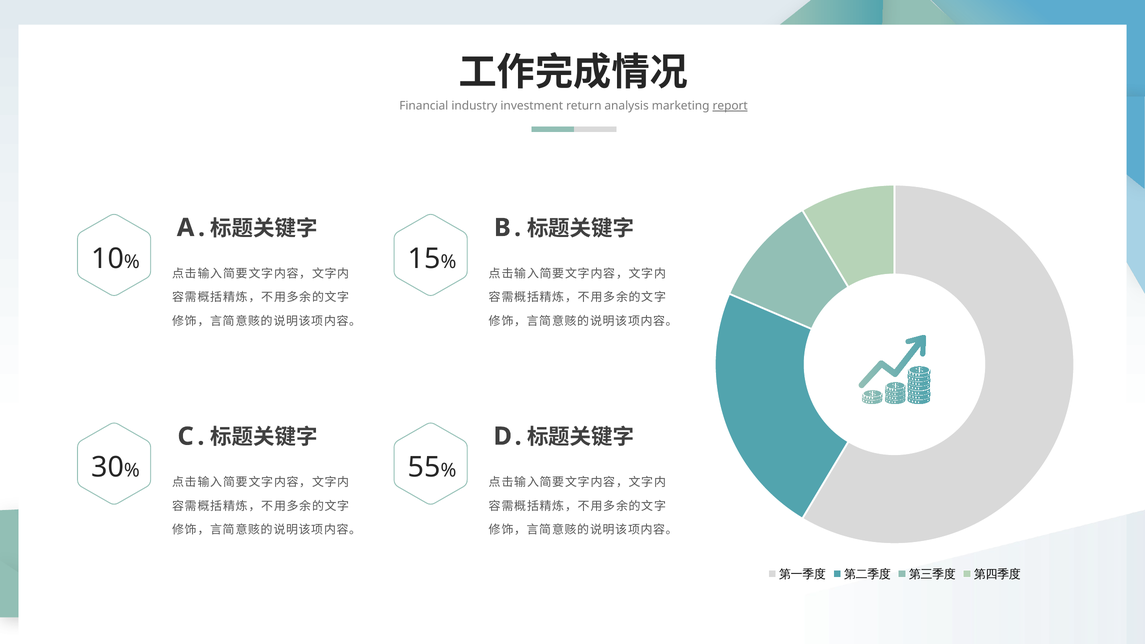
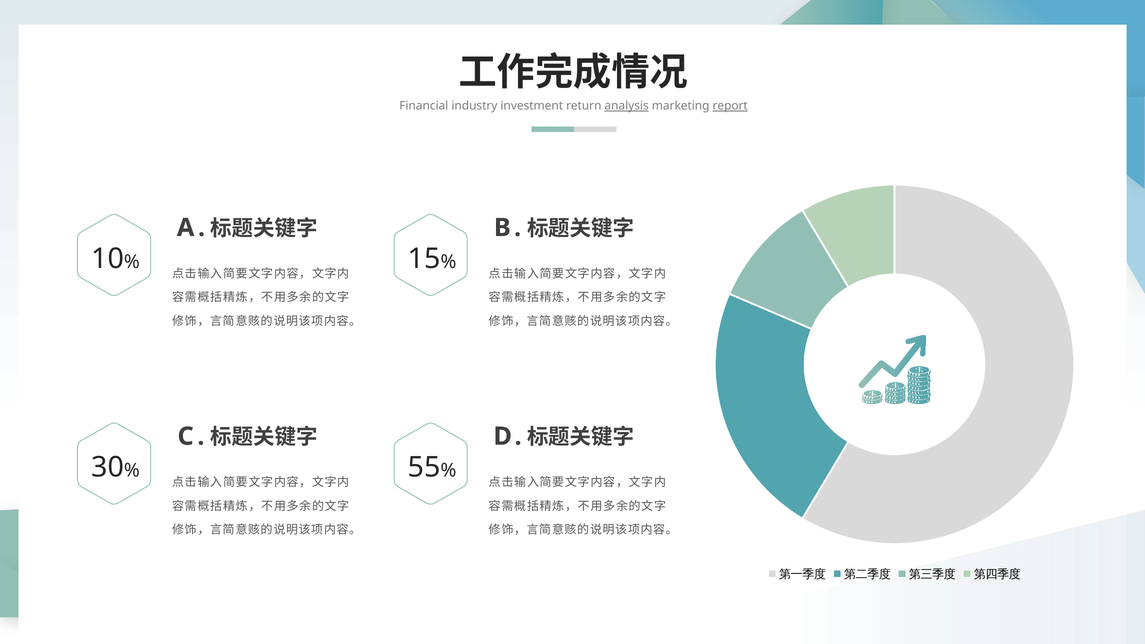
analysis underline: none -> present (627, 106)
